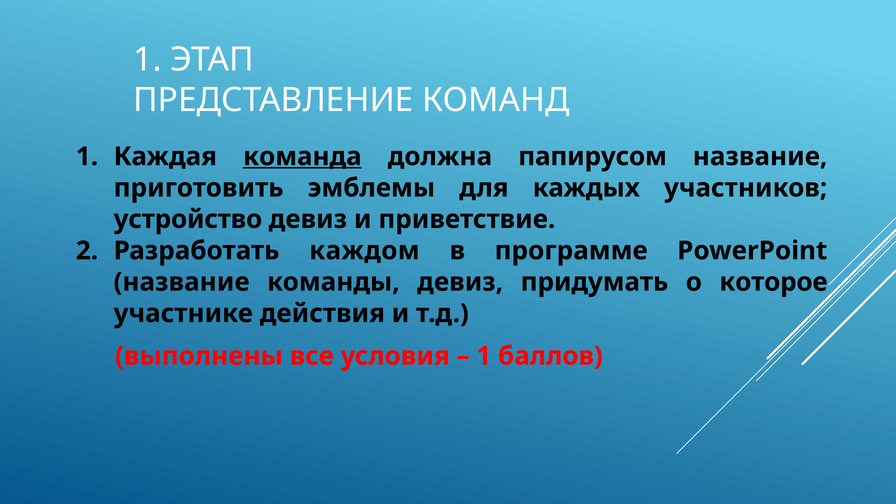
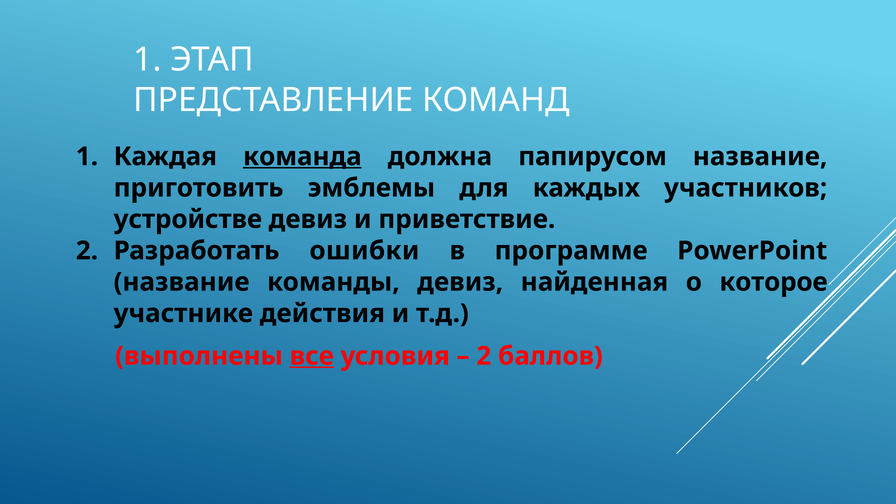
устройство: устройство -> устройстве (188, 219)
каждом: каждом -> ошибки (364, 251)
придумать: придумать -> найденная (594, 282)
все underline: none -> present (312, 356)
1: 1 -> 2 (484, 356)
